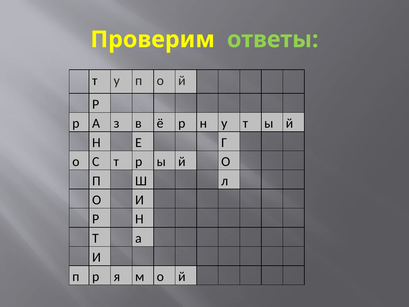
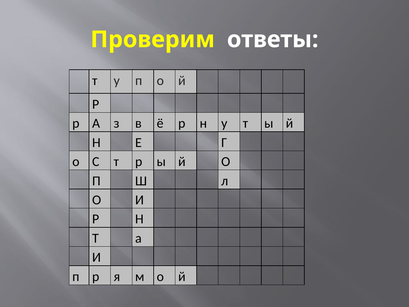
ответы colour: light green -> white (273, 39)
